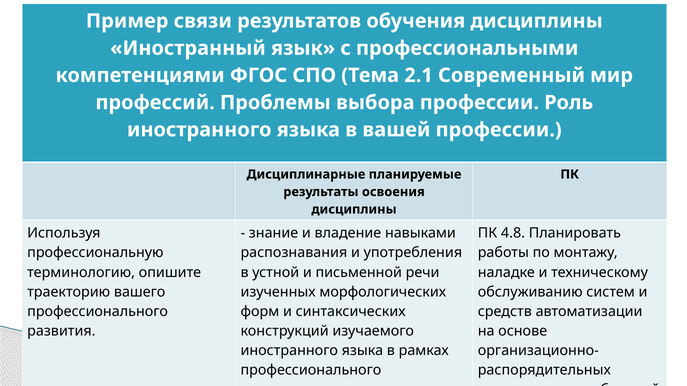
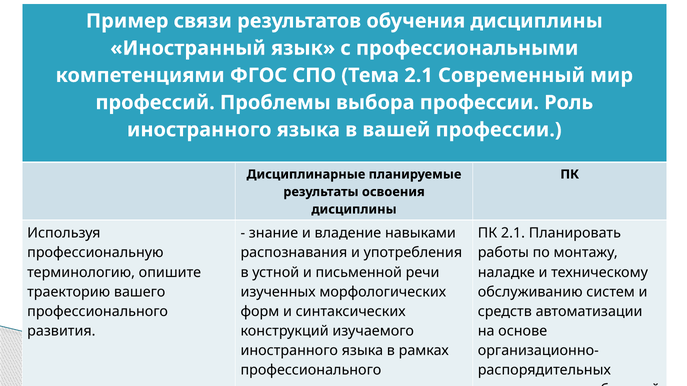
ПК 4.8: 4.8 -> 2.1 (513, 233)
